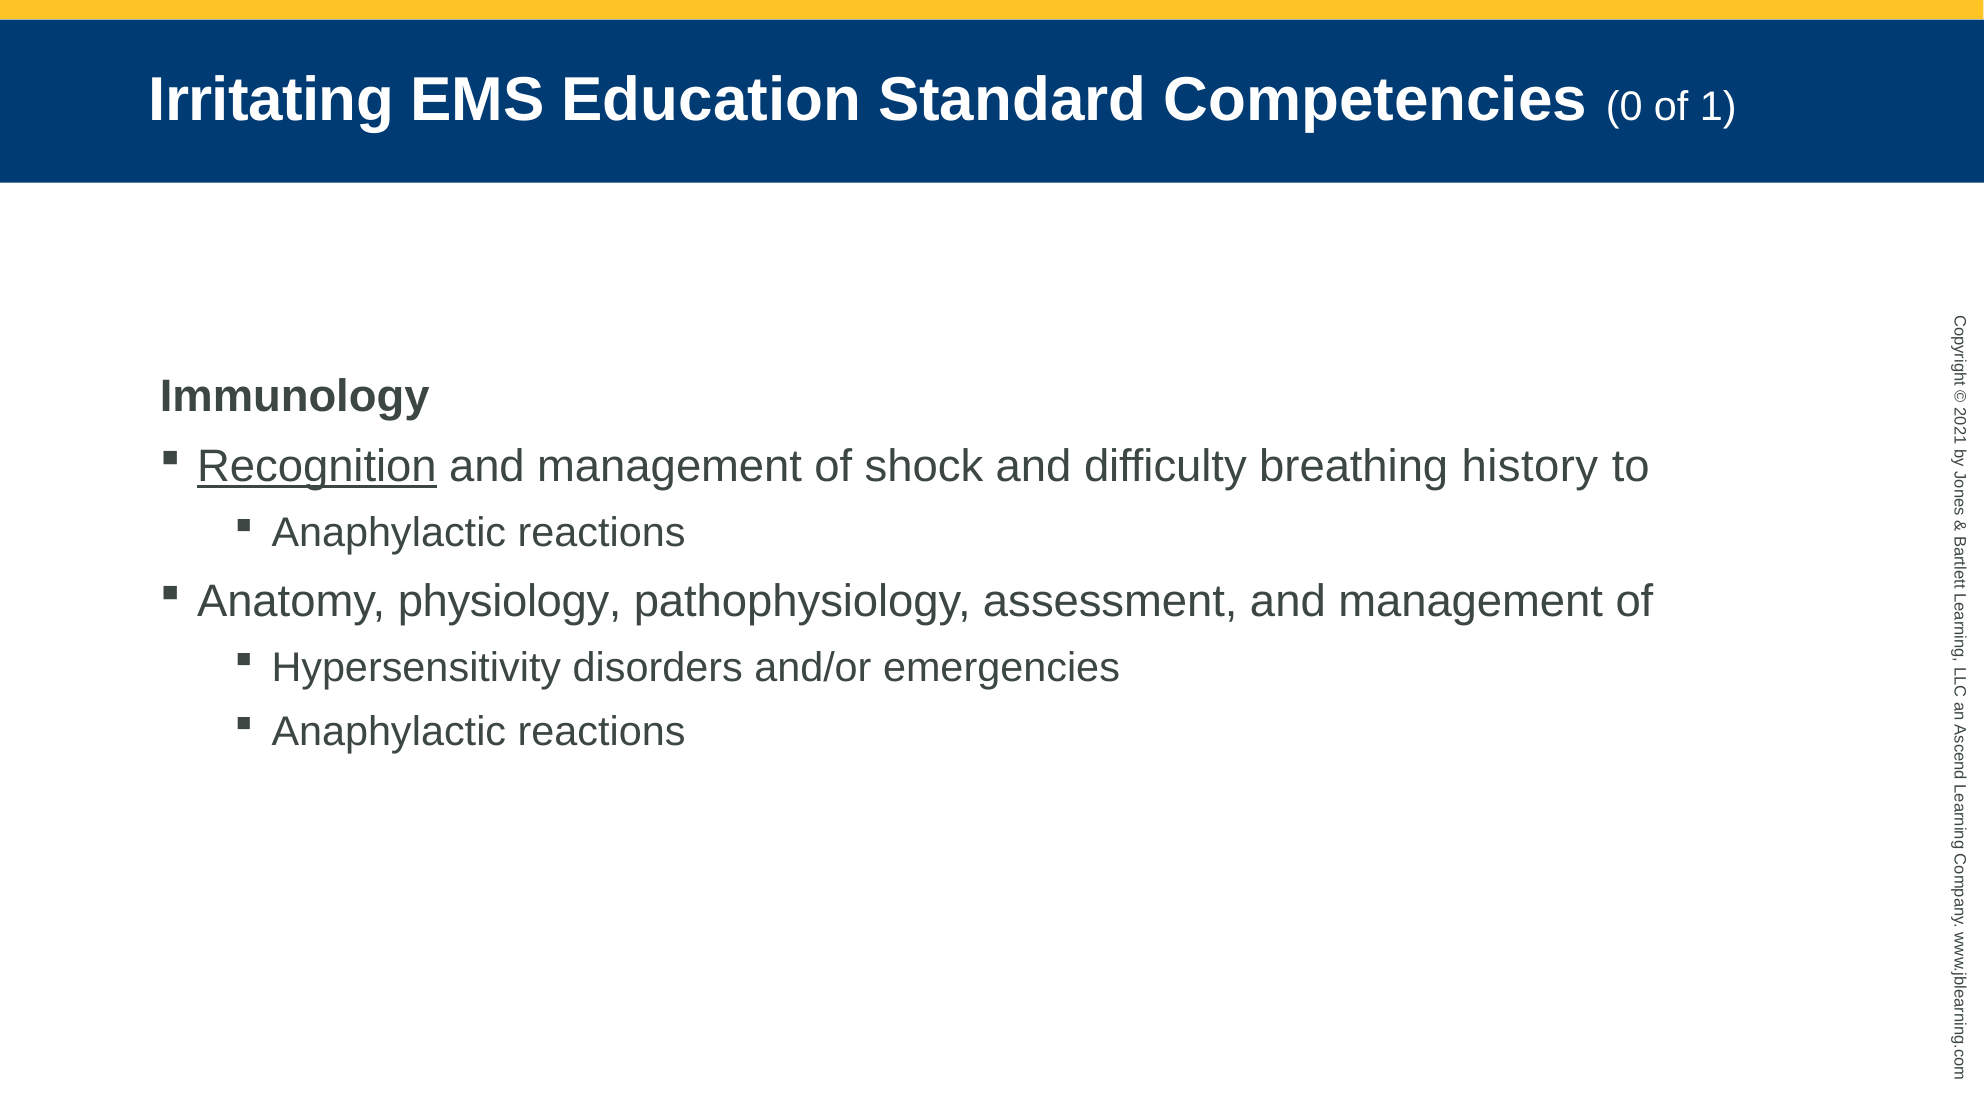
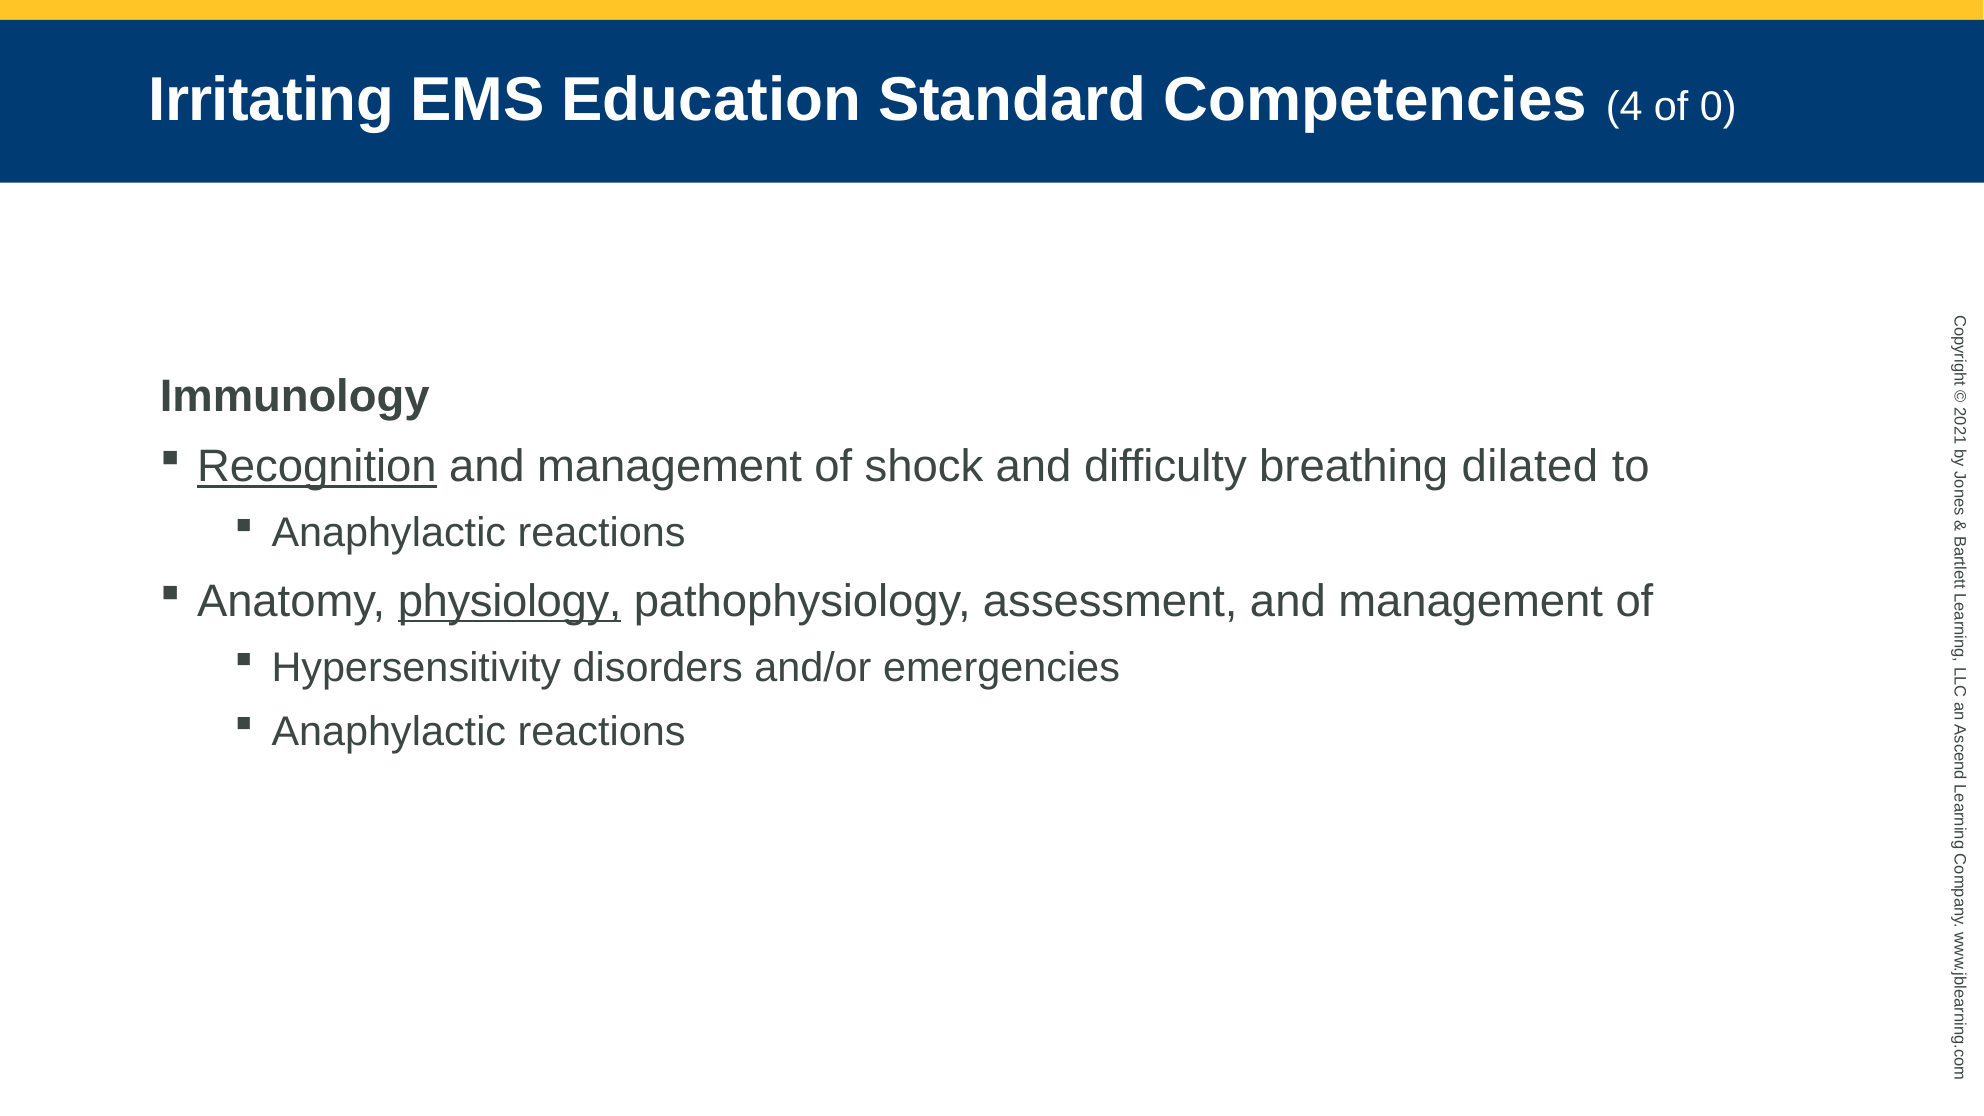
Competencies 0: 0 -> 4 (1624, 107)
of 1: 1 -> 0 (1718, 107)
history: history -> dilated (1530, 467)
physiology underline: none -> present (510, 602)
